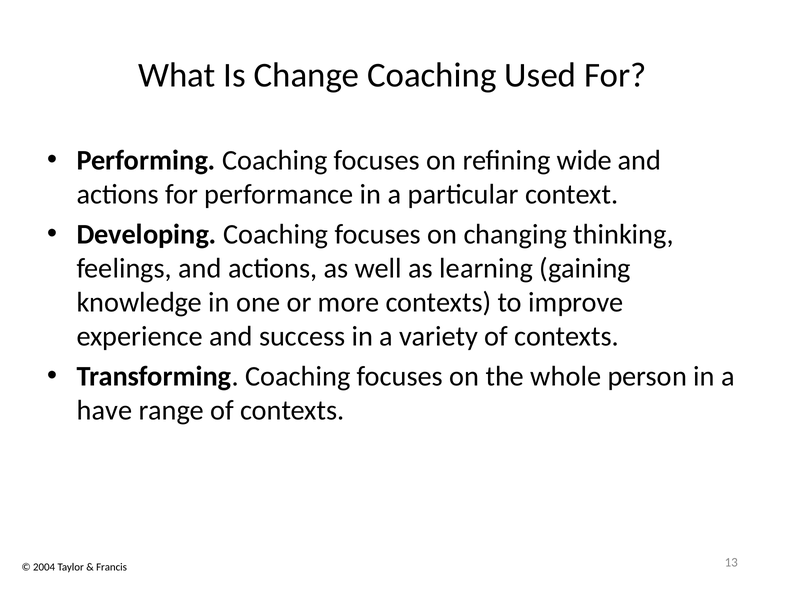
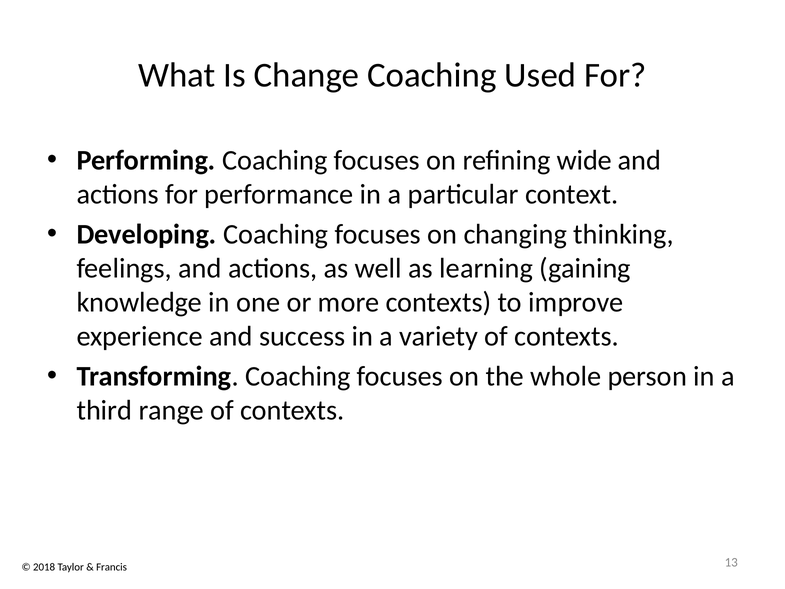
have: have -> third (104, 410)
2004: 2004 -> 2018 (44, 567)
